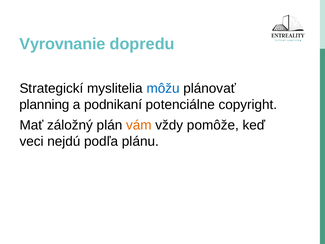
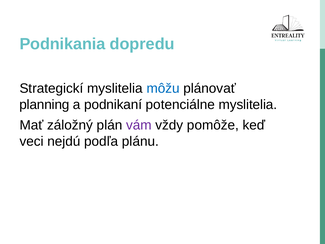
Vyrovnanie: Vyrovnanie -> Podnikania (62, 44)
potenciálne copyright: copyright -> myslitelia (248, 104)
vám colour: orange -> purple (139, 125)
